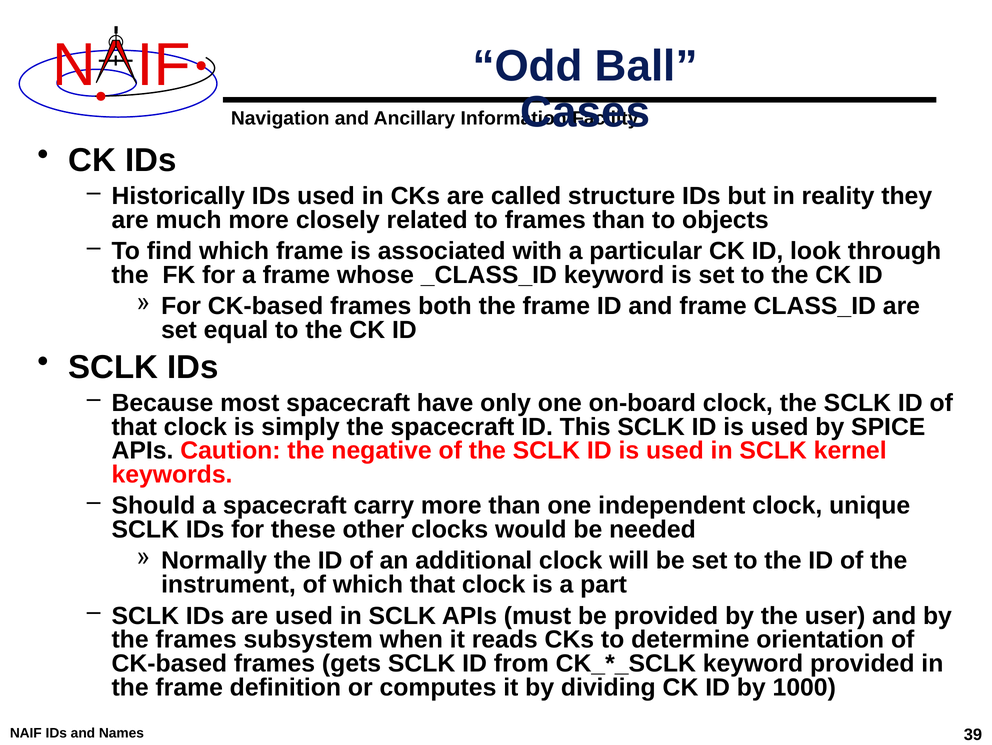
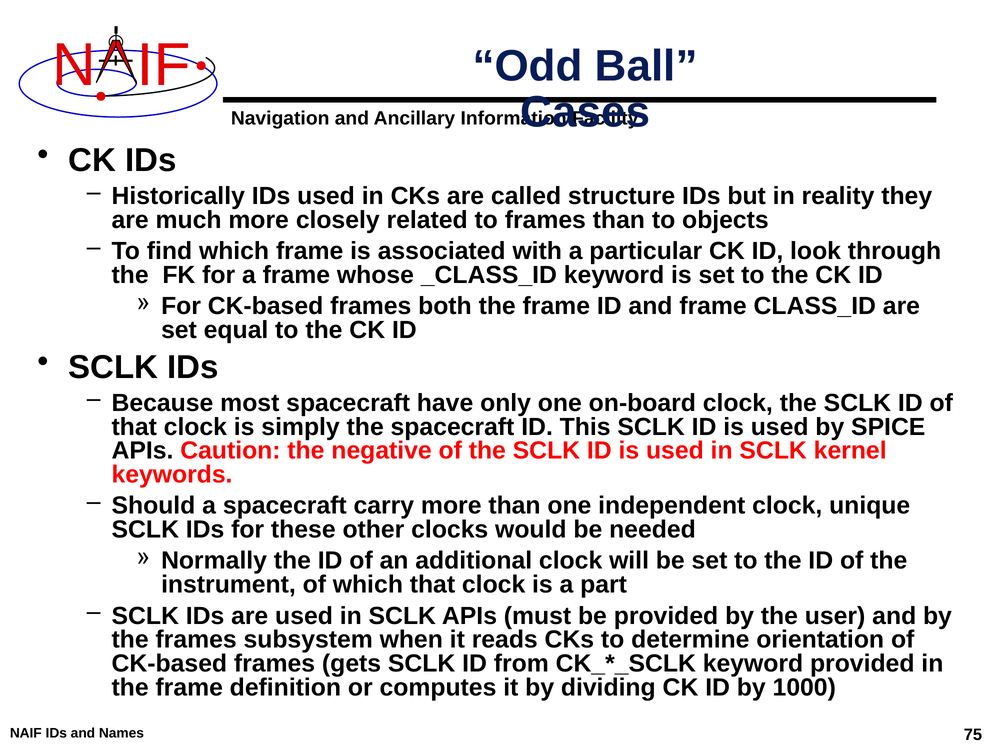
39: 39 -> 75 (973, 734)
